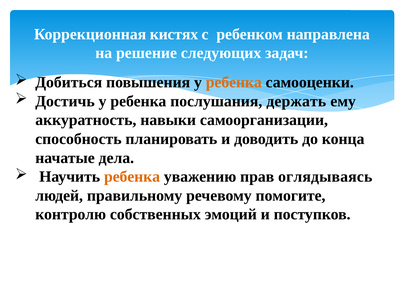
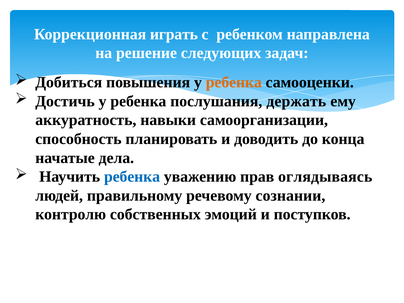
кистях: кистях -> играть (174, 34)
ребенка colour: orange -> blue (132, 177)
помогите: помогите -> сознании (290, 196)
